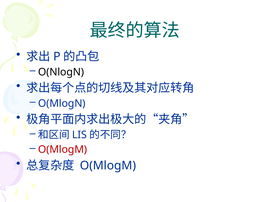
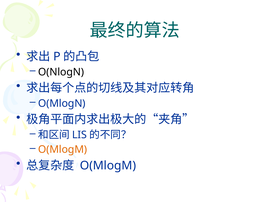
O(MlogM colour: red -> orange (63, 150)
